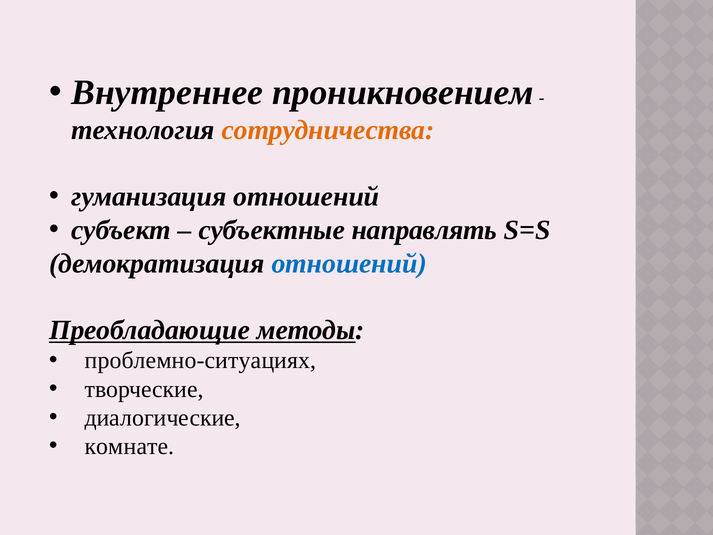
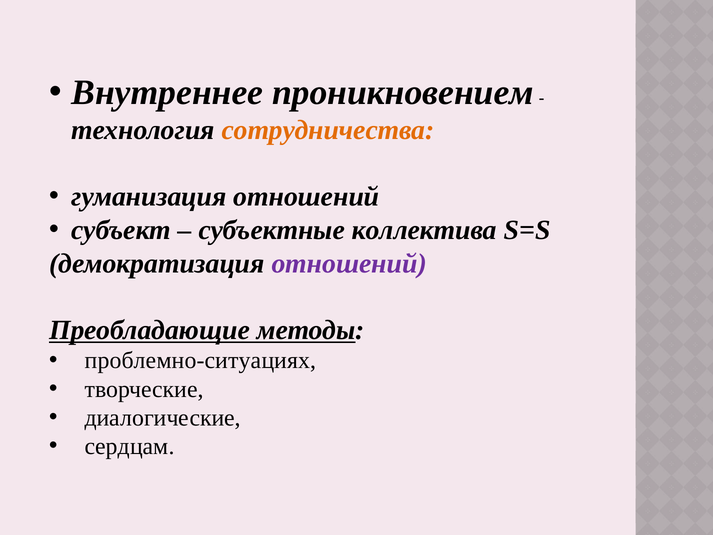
направлять: направлять -> коллектива (424, 230)
отношений colour: blue -> purple (349, 263)
комнате: комнате -> сердцам (130, 446)
